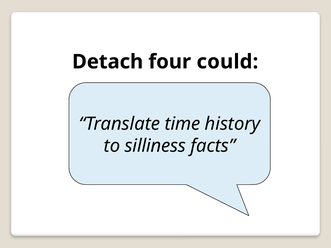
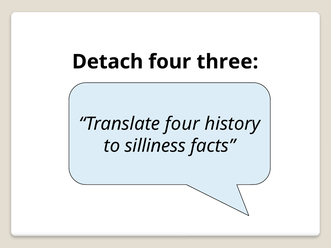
could: could -> three (227, 62)
Translate time: time -> four (182, 124)
